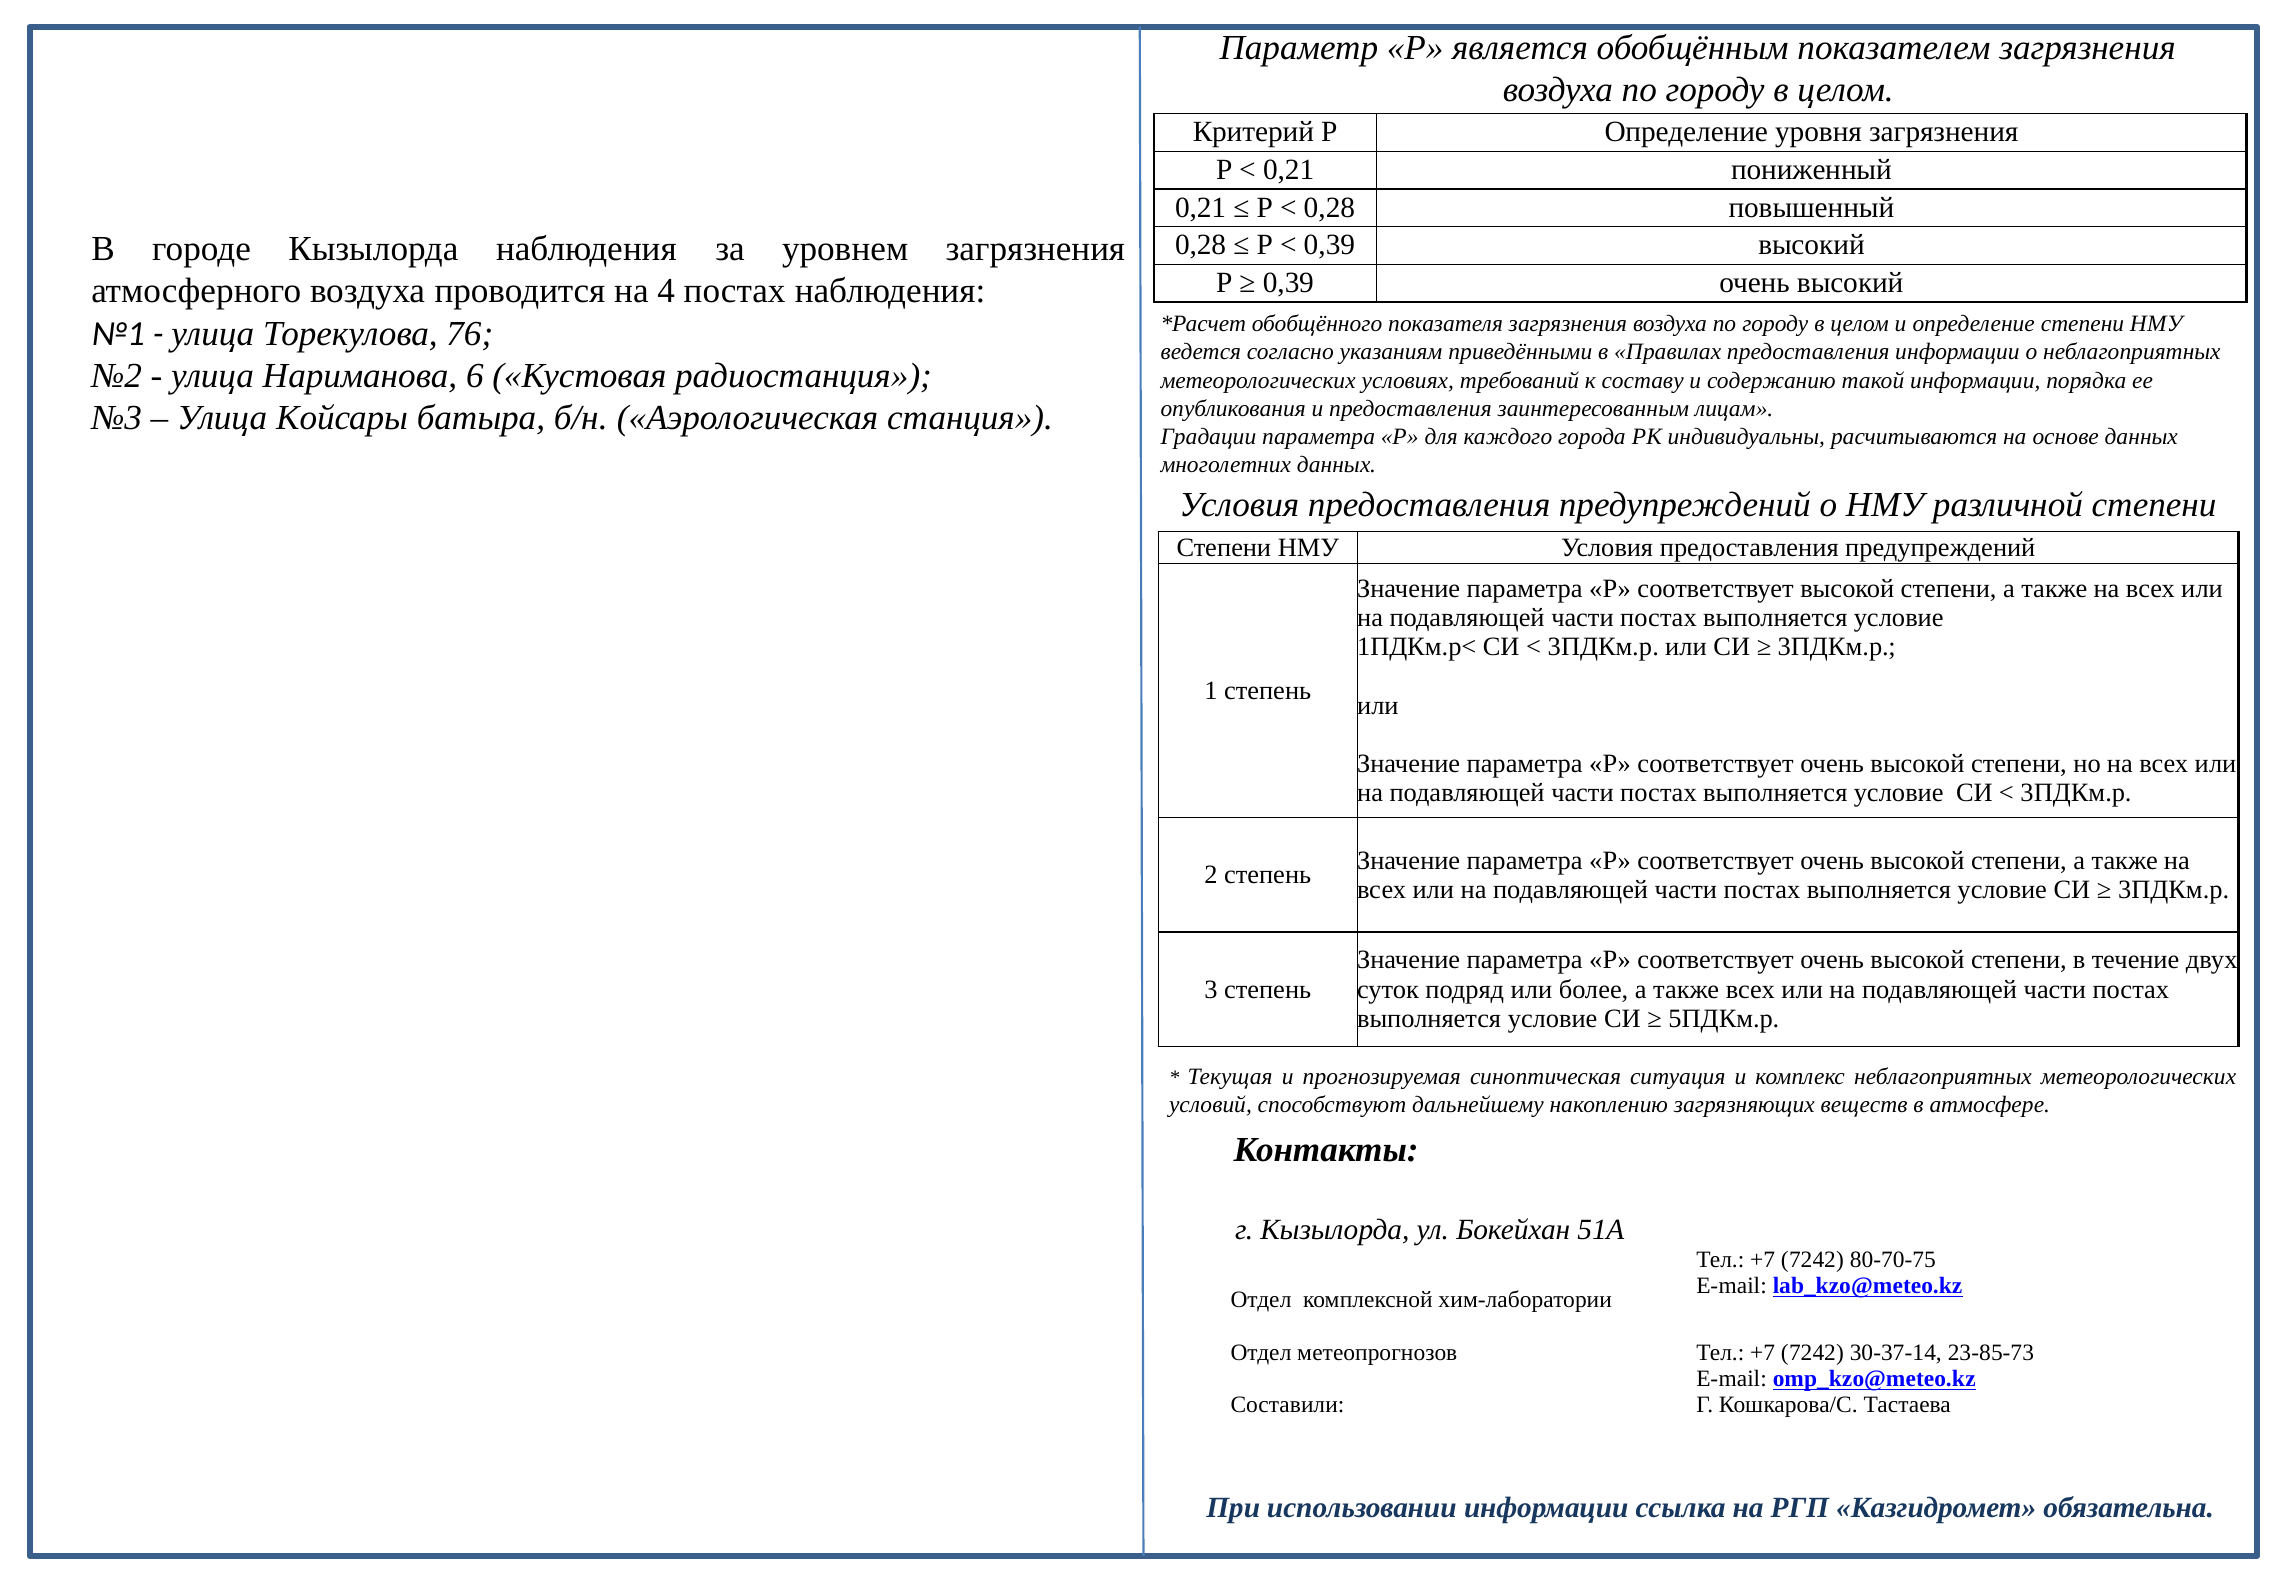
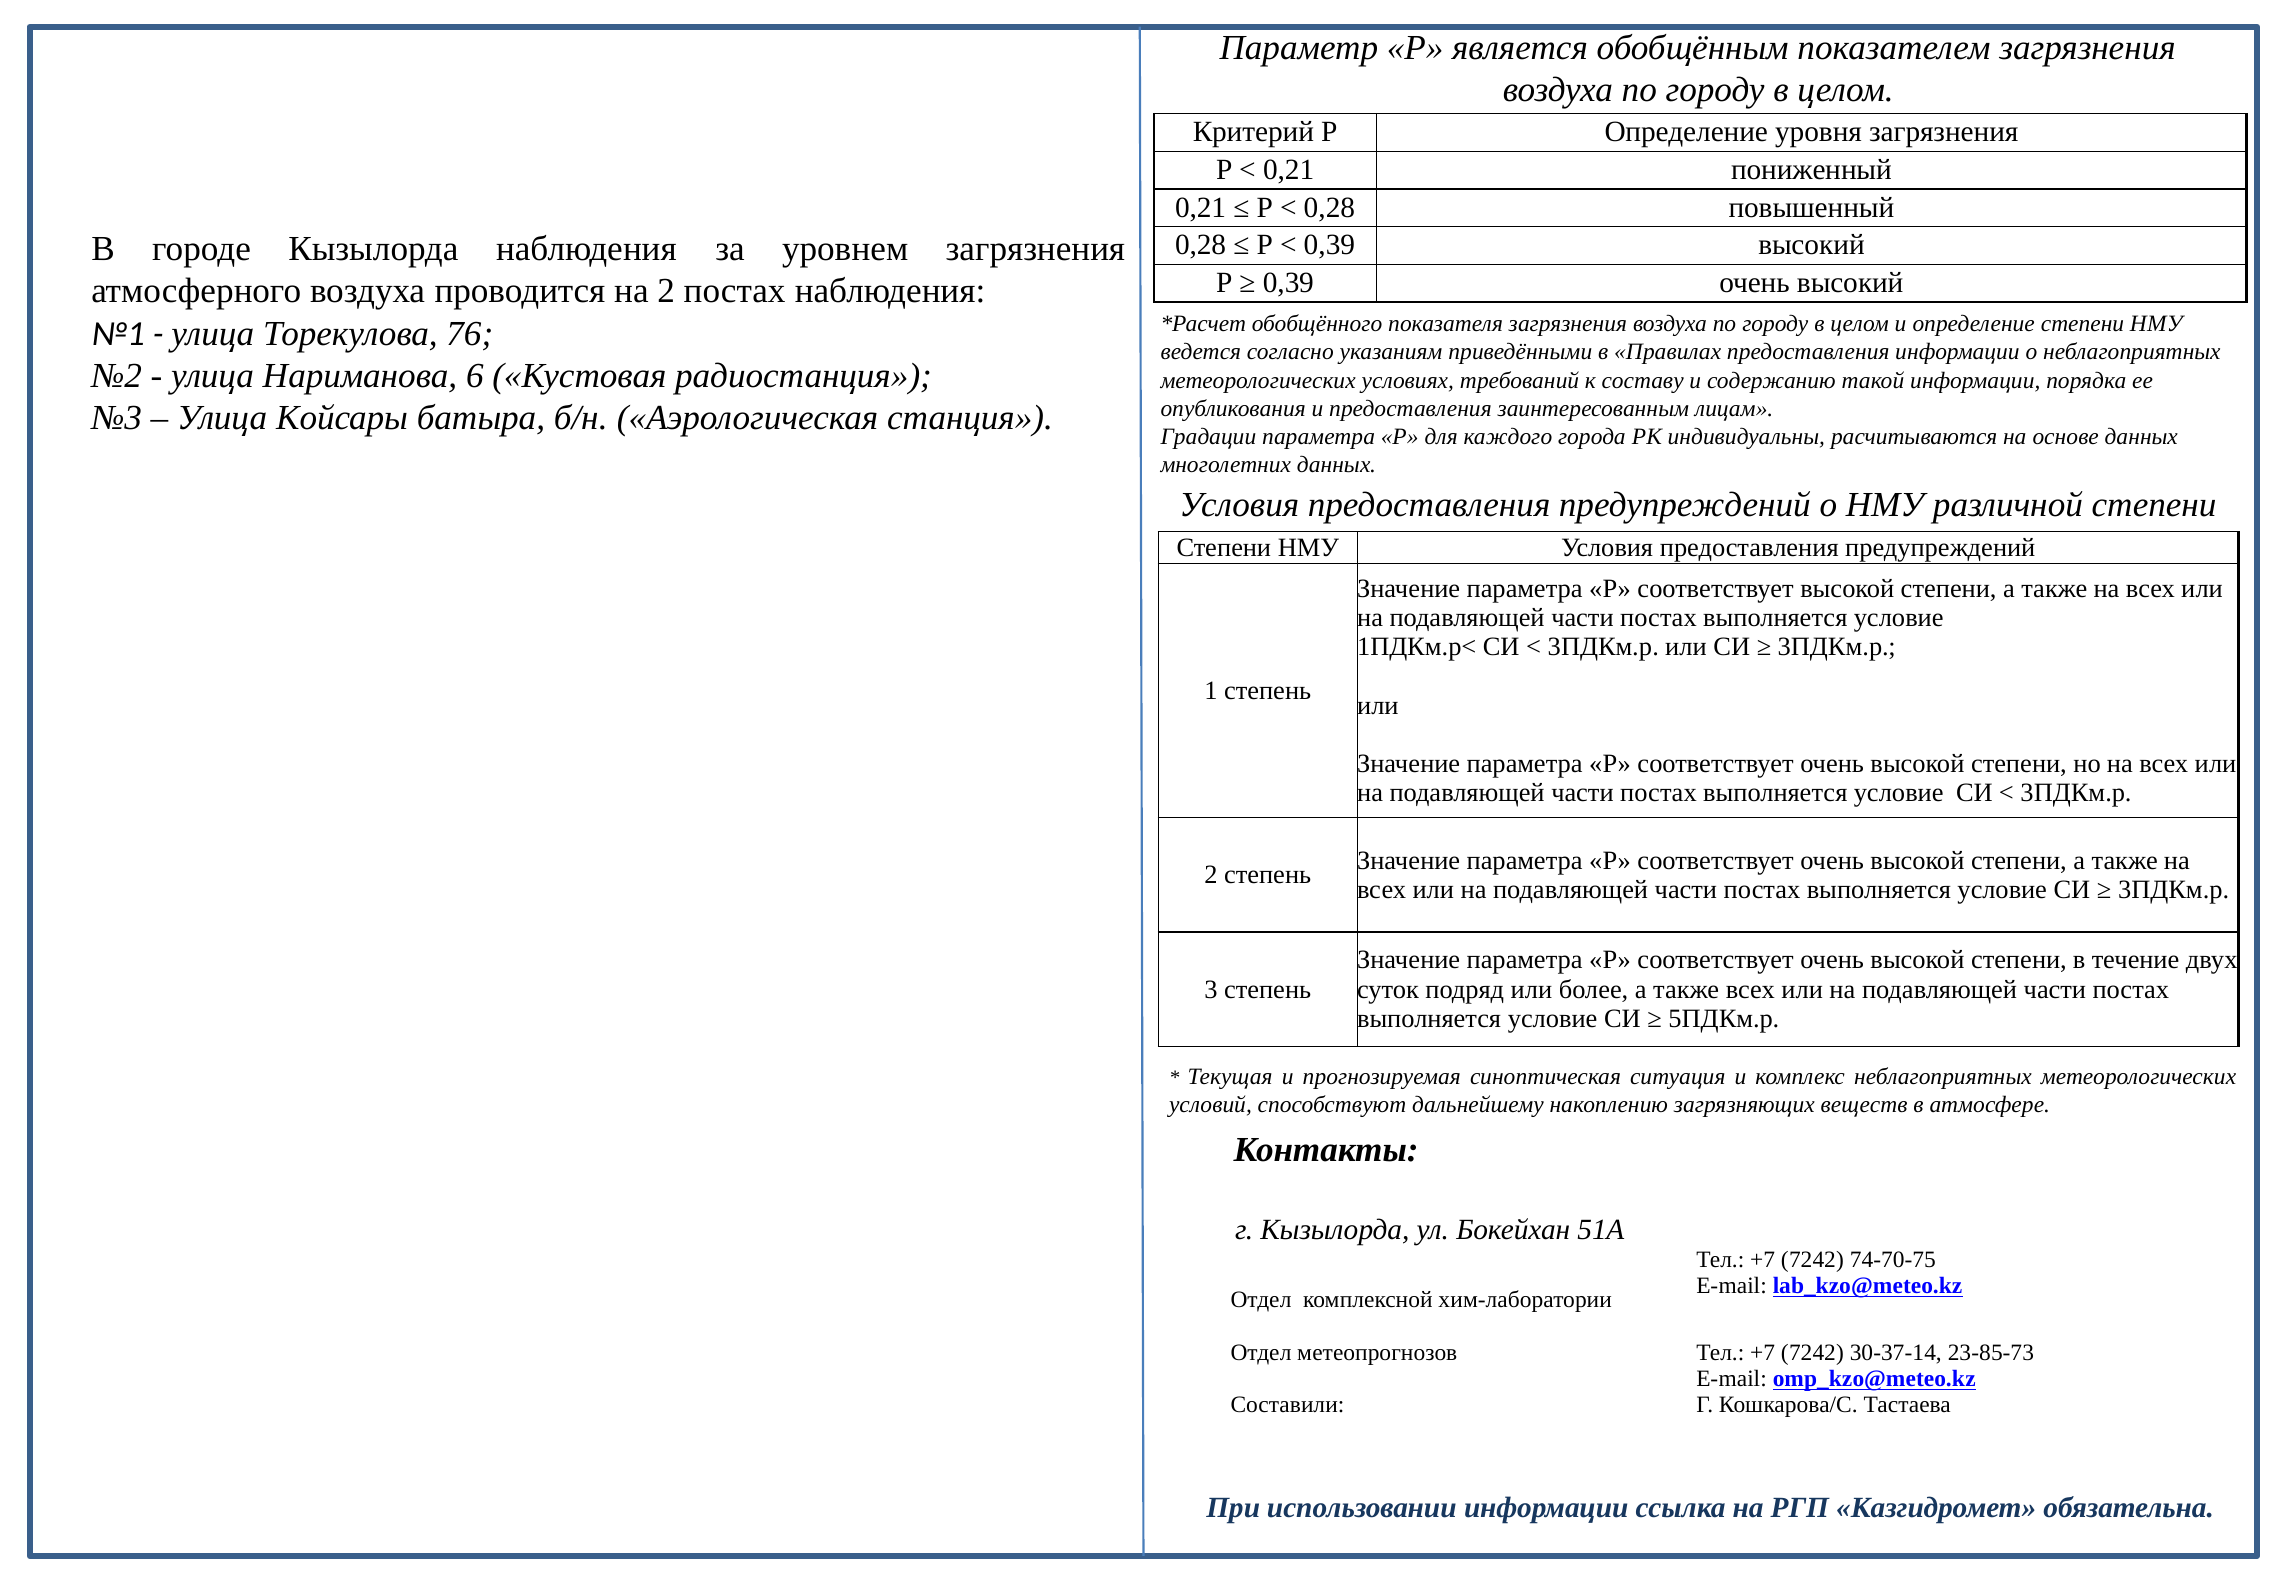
на 4: 4 -> 2 (666, 291)
80-70-75: 80-70-75 -> 74-70-75 (1893, 1260)
